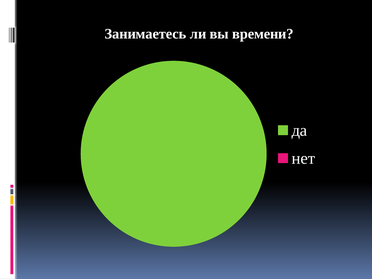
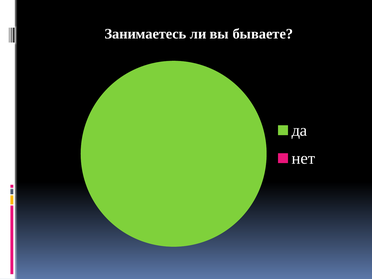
времени: времени -> бываете (263, 34)
